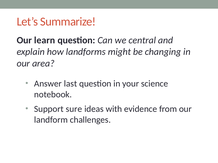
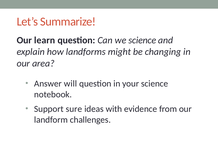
we central: central -> science (142, 40)
last: last -> will (70, 84)
